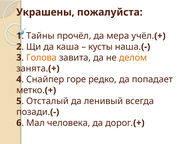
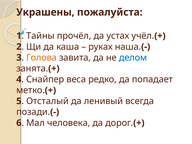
мера: мера -> устах (118, 36)
кусты: кусты -> руках (100, 47)
делом colour: orange -> blue (133, 58)
горе: горе -> веса (76, 79)
